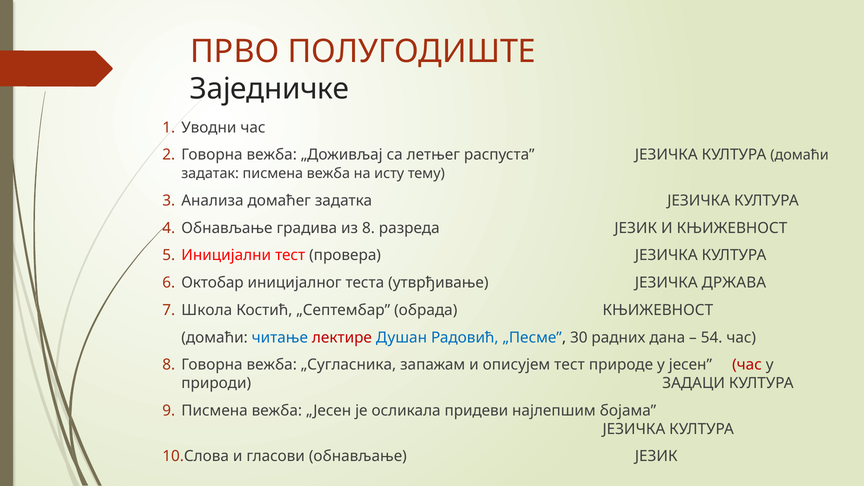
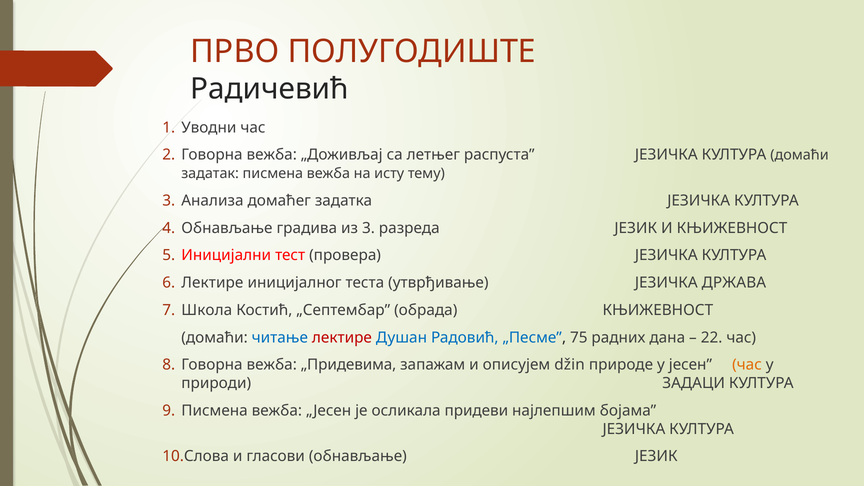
Заједничке: Заједничке -> Радичевић (269, 89)
из 8: 8 -> 3 (368, 228)
Октобар: Октобар -> Лектире (212, 283)
30: 30 -> 75 (579, 338)
54: 54 -> 22 (712, 338)
„Сугласника: „Сугласника -> „Придевима (349, 365)
описујем тест: тест -> džin (570, 365)
час colour: red -> orange (747, 365)
